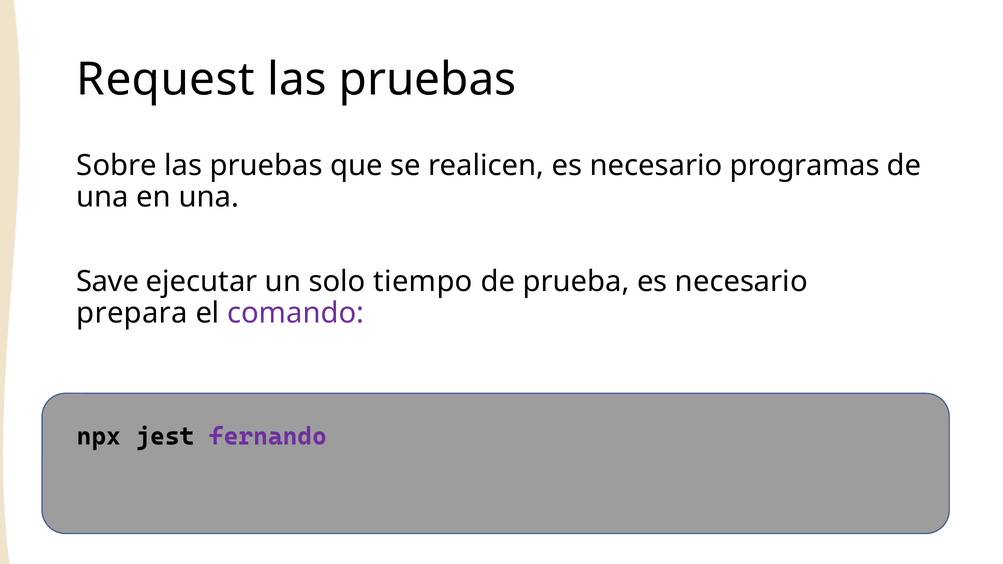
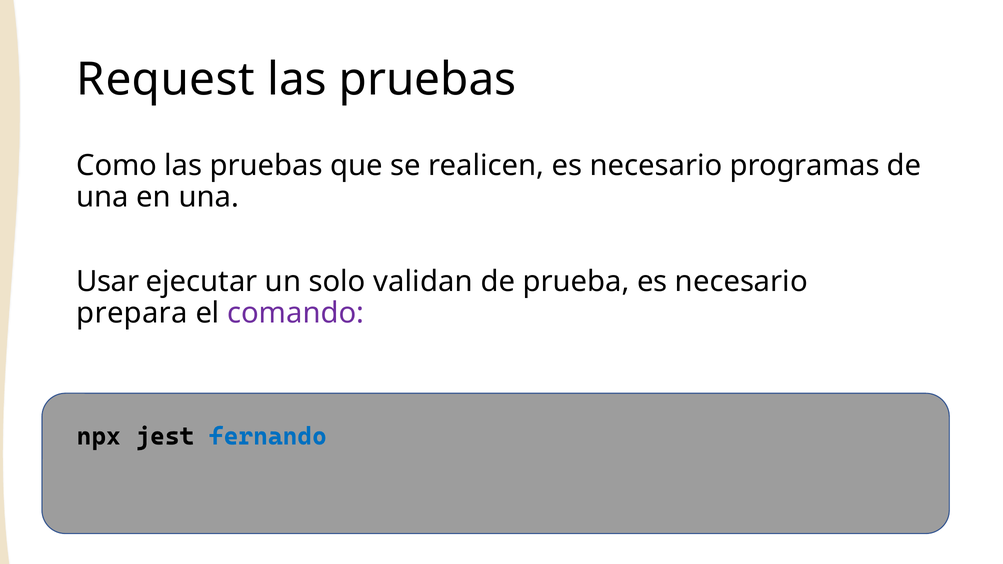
Sobre: Sobre -> Como (117, 166)
Save: Save -> Usar (108, 281)
tiempo: tiempo -> validan (423, 281)
fernando colour: purple -> blue (268, 436)
